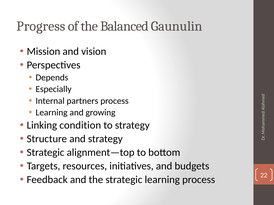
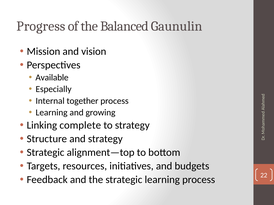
Depends: Depends -> Available (52, 78)
partners: partners -> together (83, 101)
condition: condition -> complete (80, 126)
